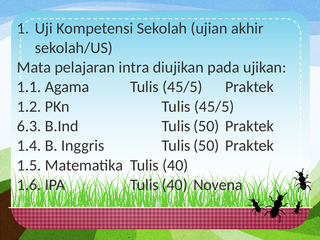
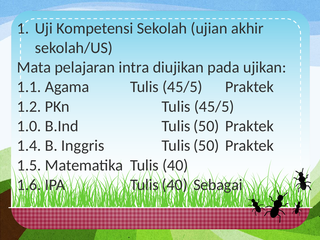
6.3: 6.3 -> 1.0 (29, 126)
Novena: Novena -> Sebagai (218, 185)
